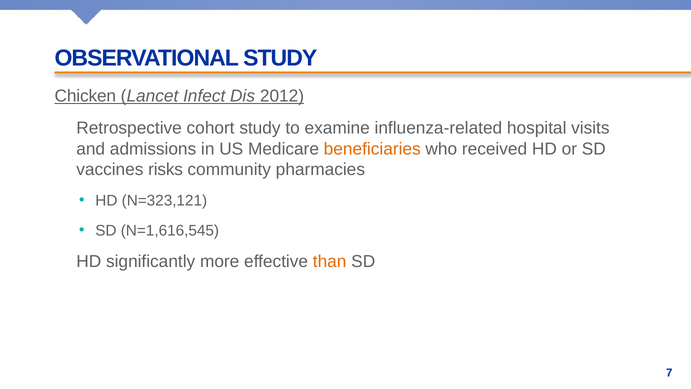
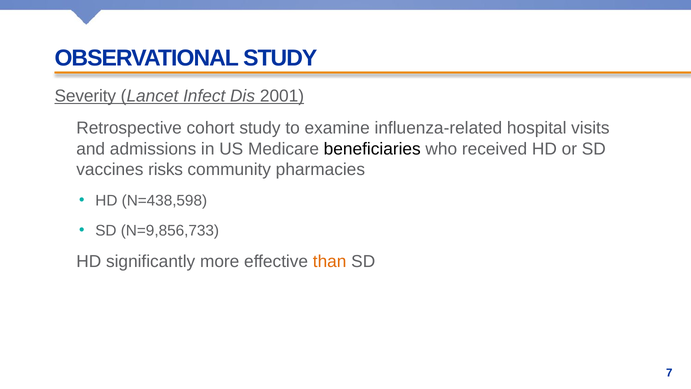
Chicken: Chicken -> Severity (85, 96)
2012: 2012 -> 2001 (282, 96)
beneficiaries colour: orange -> black (372, 149)
N=323,121: N=323,121 -> N=438,598 (164, 200)
N=1,616,545: N=1,616,545 -> N=9,856,733 (170, 230)
